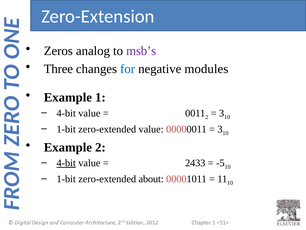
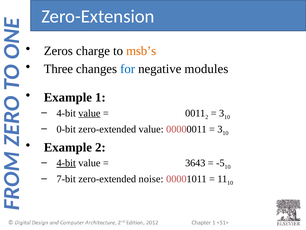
analog: analog -> charge (93, 51)
msb’s colour: purple -> orange (141, 51)
value underline: none -> present (89, 113)
1-bit: 1-bit -> 0-bit (66, 129)
2433: 2433 -> 3643 (195, 163)
1-bit: 1-bit -> 7-bit (66, 179)
about: about -> noise (151, 179)
